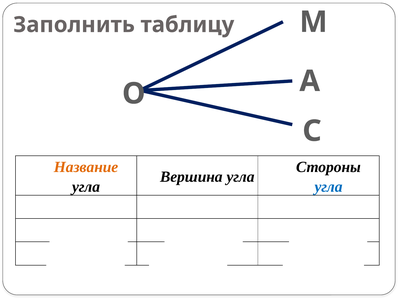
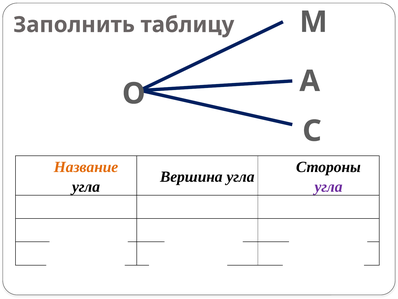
угла colour: blue -> purple (329, 186)
